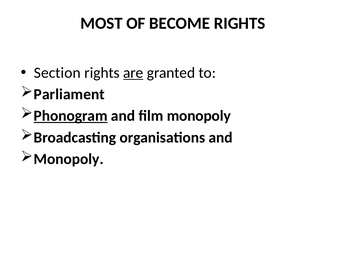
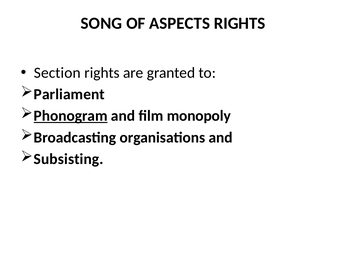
MOST: MOST -> SONG (101, 23)
BECOME: BECOME -> ASPECTS (180, 23)
are underline: present -> none (133, 73)
Monopoly: Monopoly -> Subsisting (69, 159)
